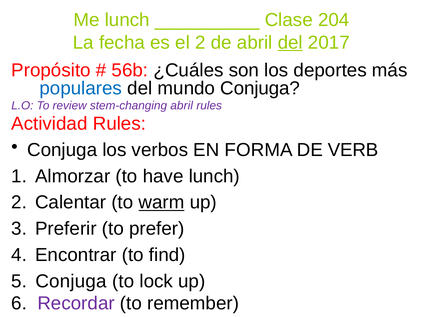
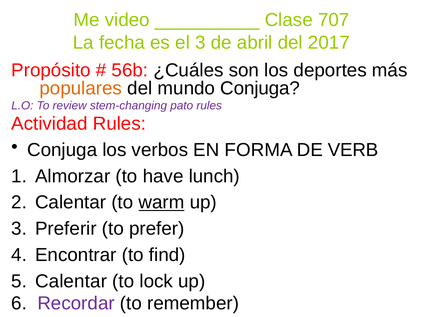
Me lunch: lunch -> video (127, 20)
204: 204 -> 707 (334, 20)
el 2: 2 -> 3 (200, 43)
del underline: present -> none (290, 43)
populares colour: blue -> orange (81, 88)
stem-changing abril: abril -> pato (182, 106)
Conjuga: Conjuga -> Calentar (71, 282)
